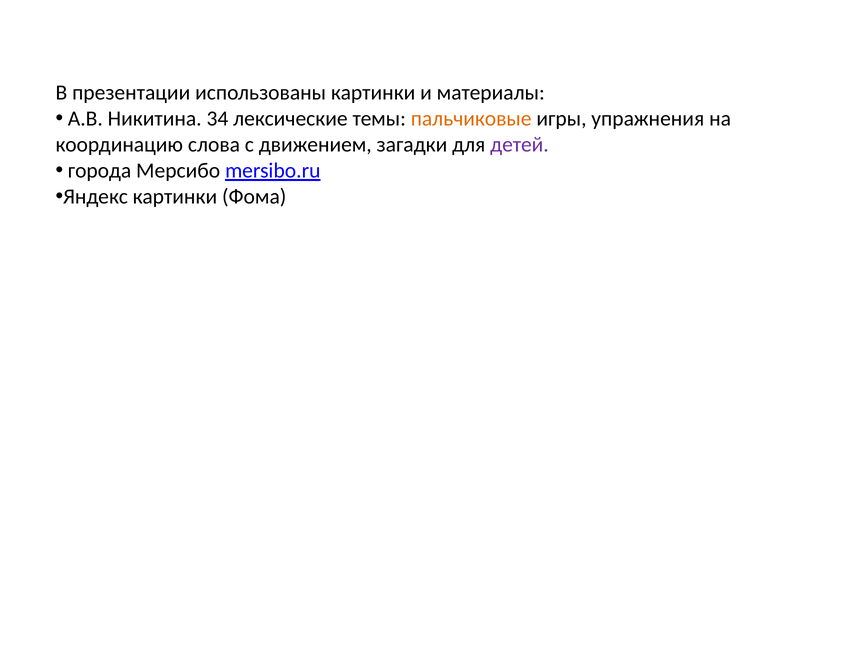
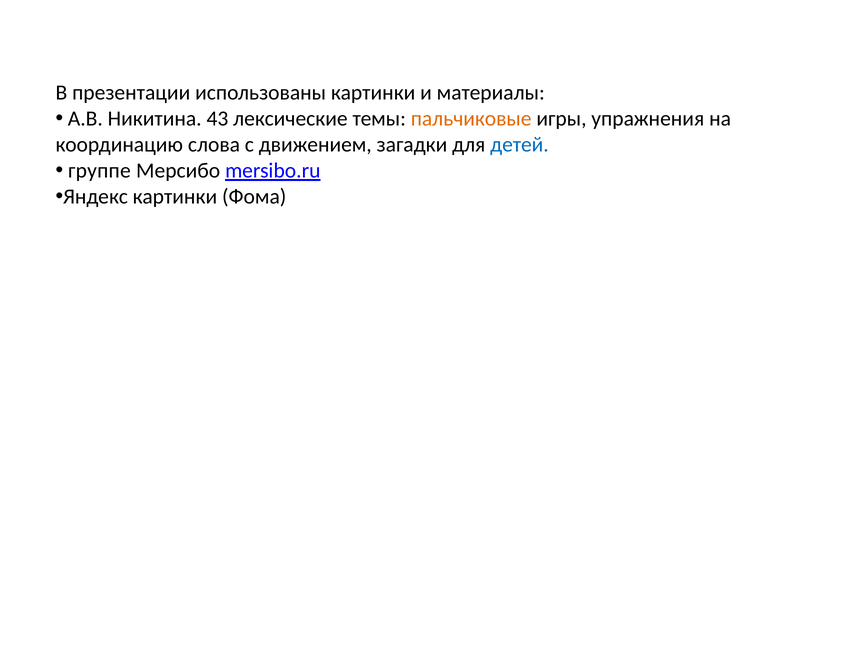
34: 34 -> 43 (217, 119)
детей colour: purple -> blue (519, 144)
города: города -> группе (99, 170)
